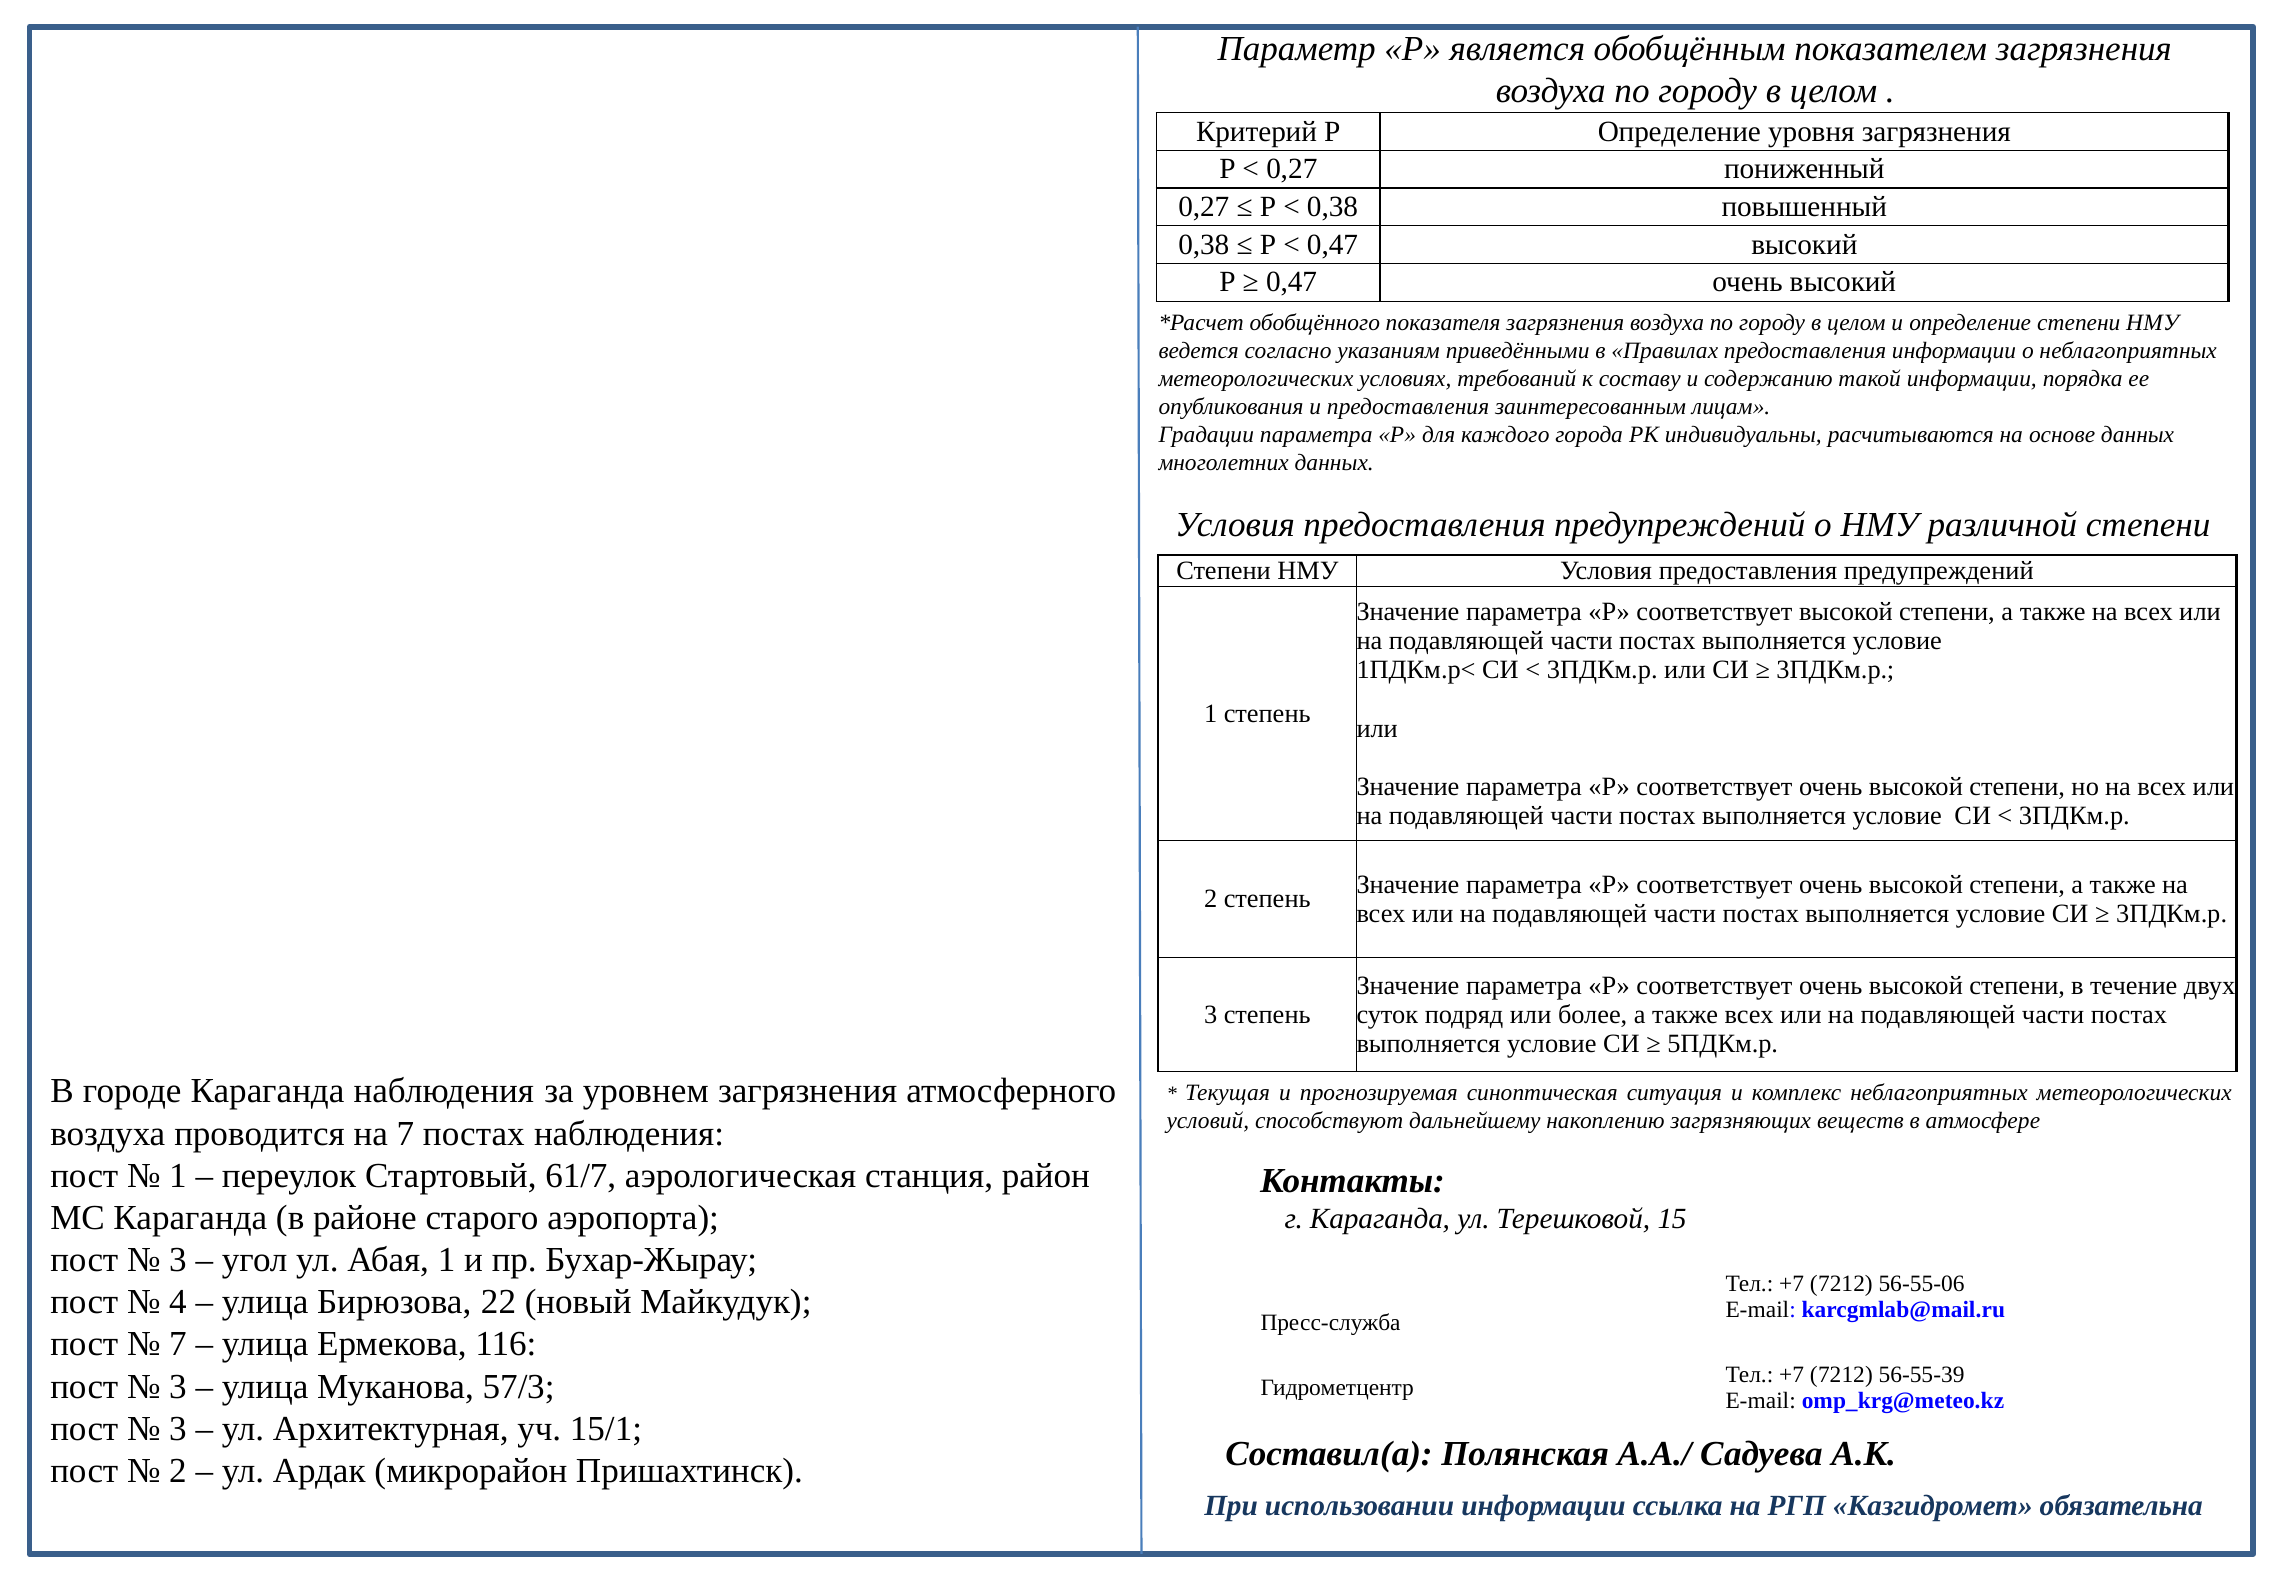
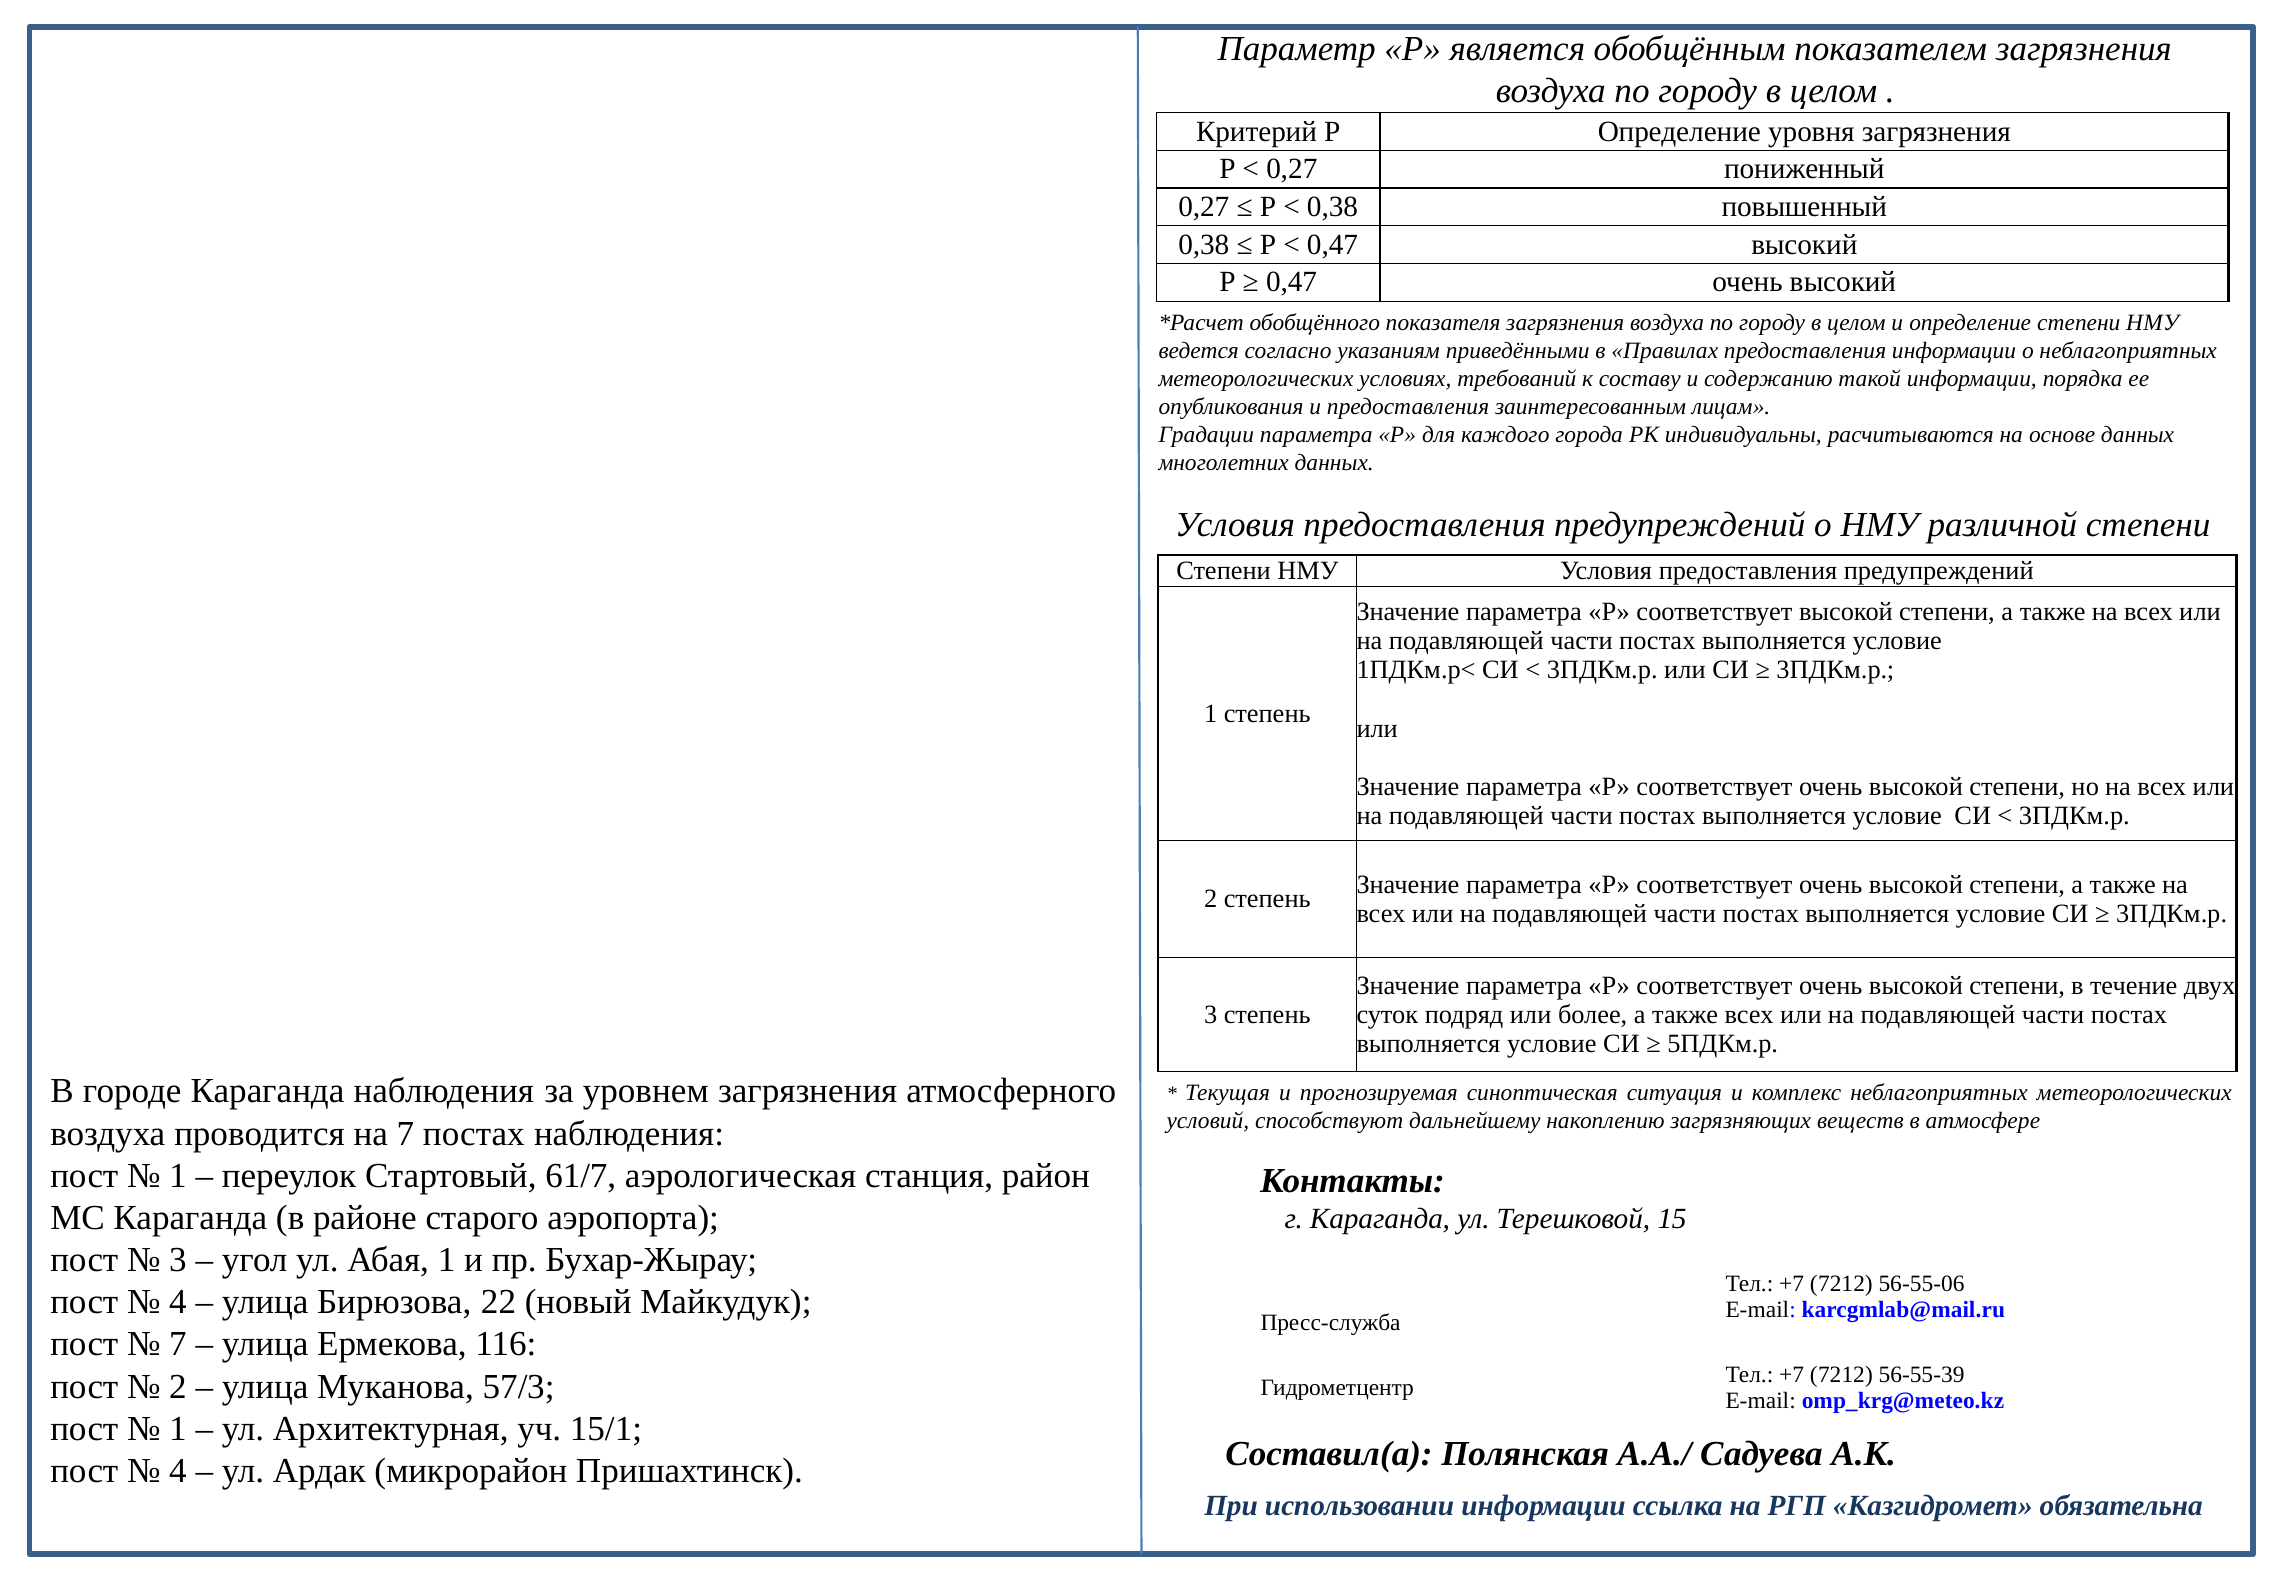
3: 3 -> 2 (178, 1386)
3: 3 -> 1 (178, 1428)
2: 2 -> 4 (178, 1470)
